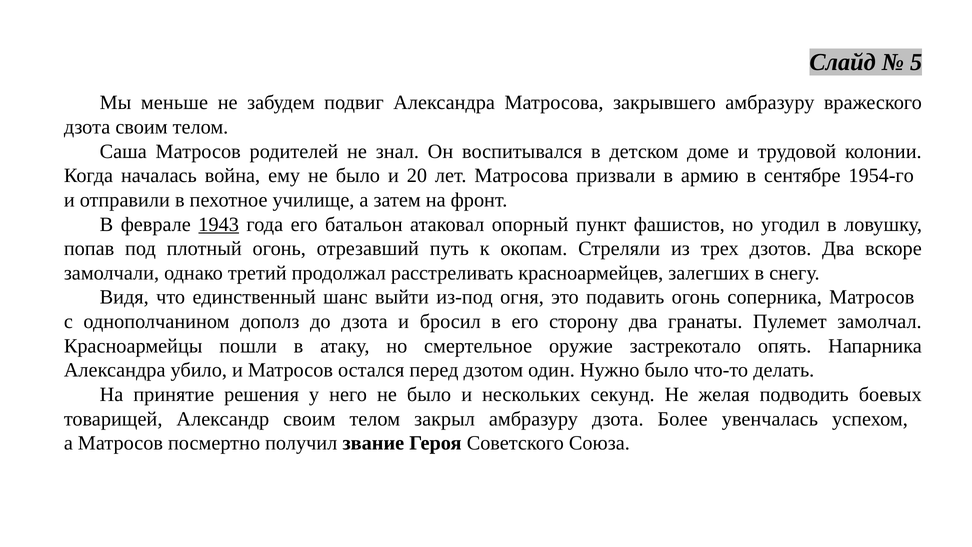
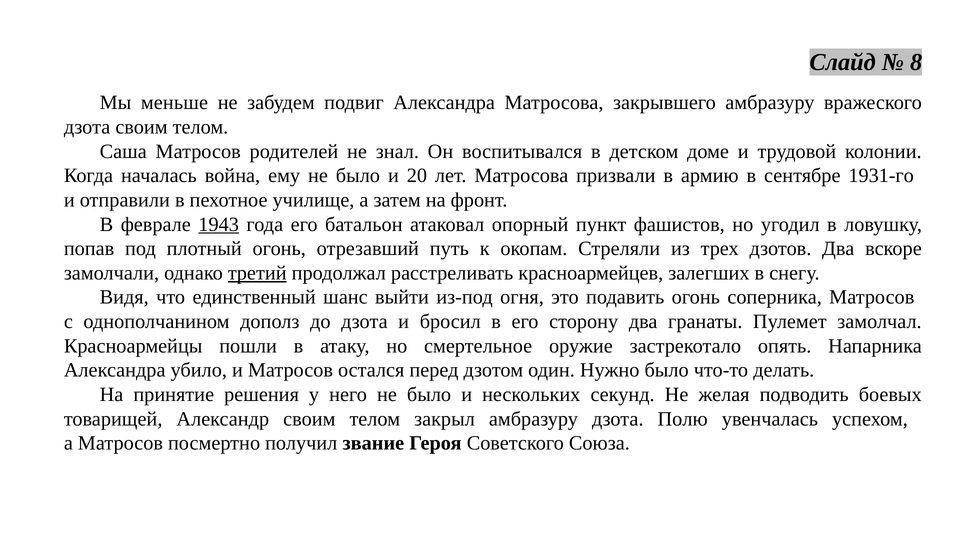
5: 5 -> 8 (916, 62)
1954-го: 1954-го -> 1931-го (881, 176)
третий underline: none -> present (257, 273)
Более: Более -> Полю (683, 419)
